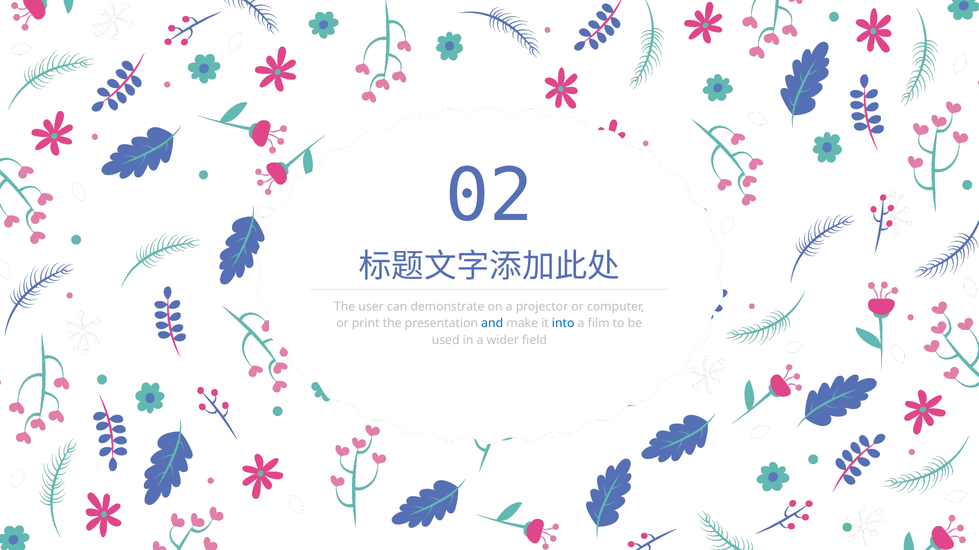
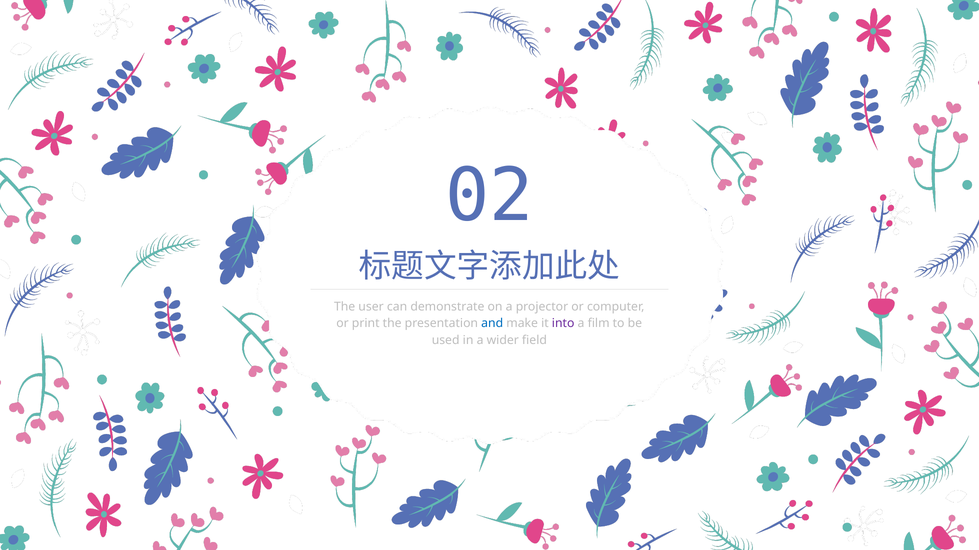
into colour: blue -> purple (563, 324)
